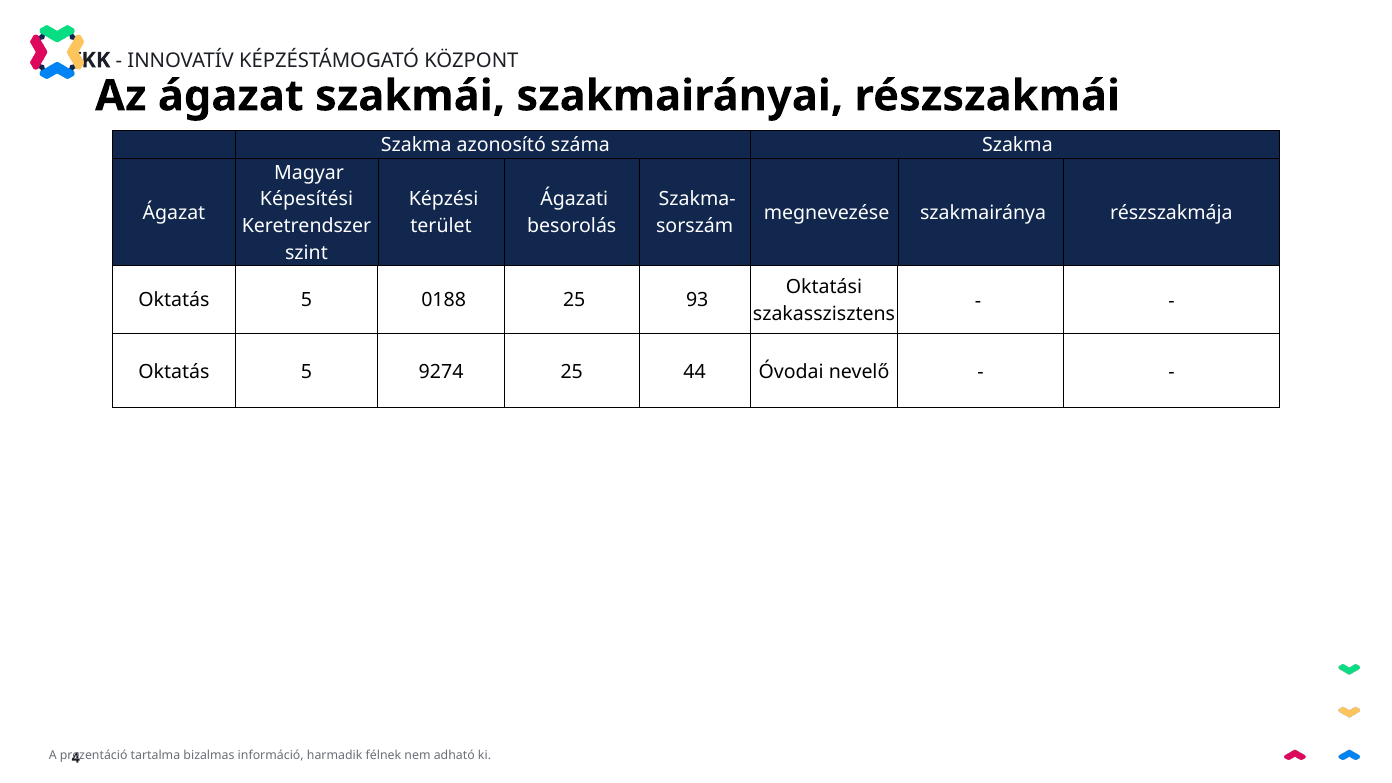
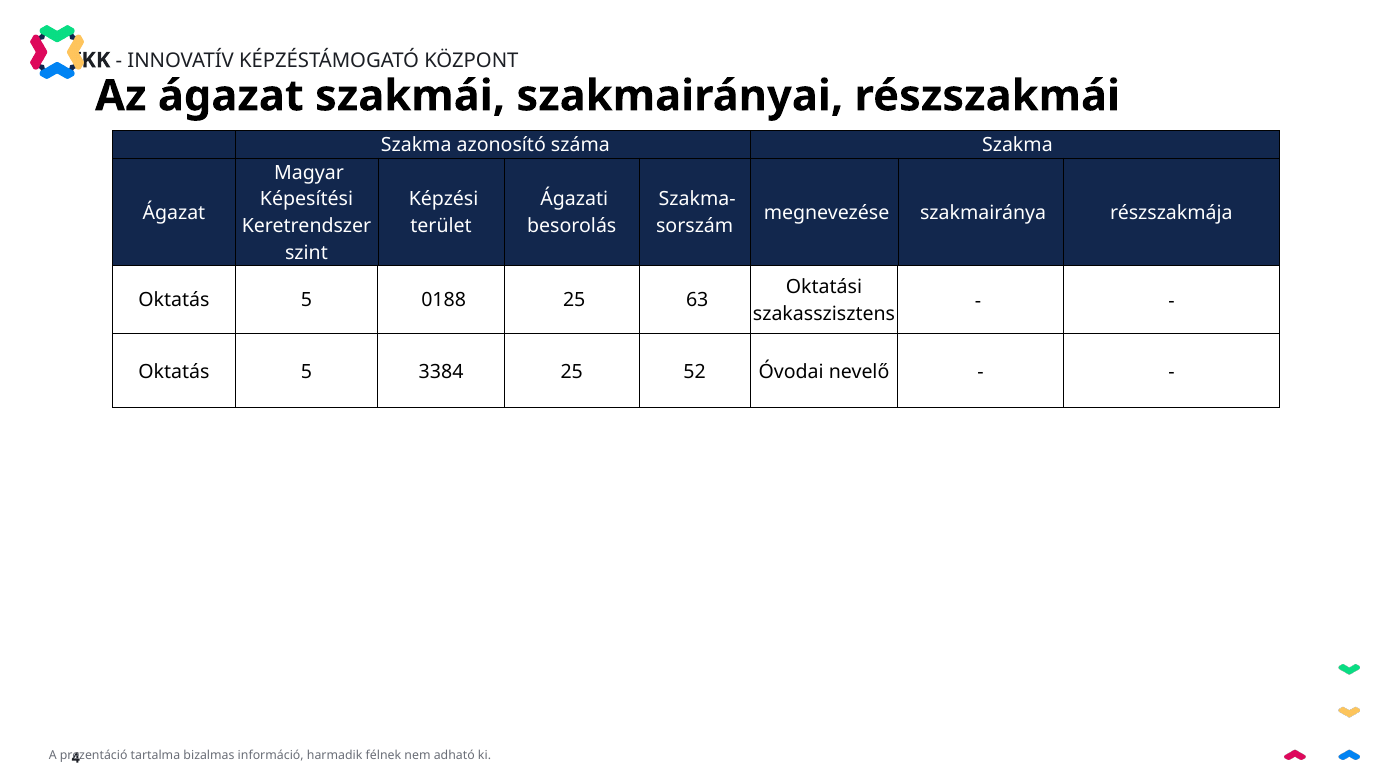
93: 93 -> 63 (697, 300)
9274: 9274 -> 3384 (441, 372)
44: 44 -> 52 (695, 372)
